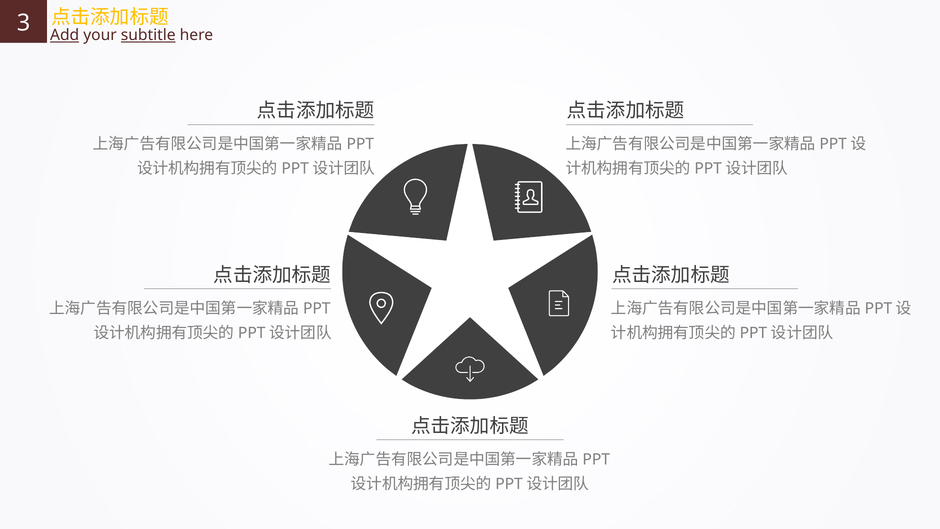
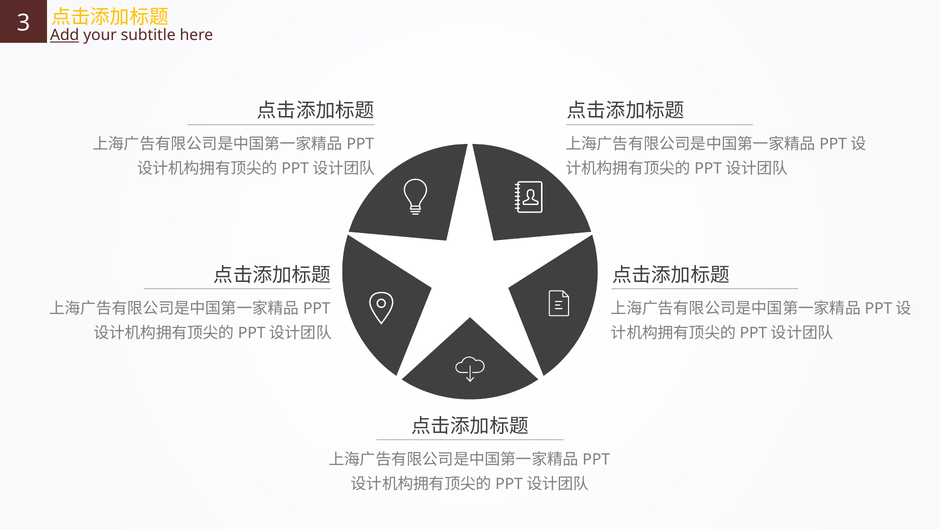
subtitle underline: present -> none (148, 35)
